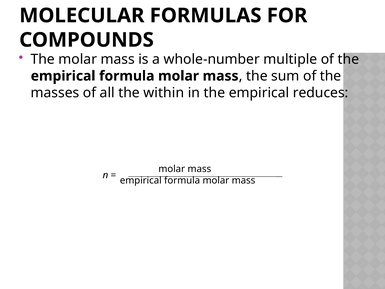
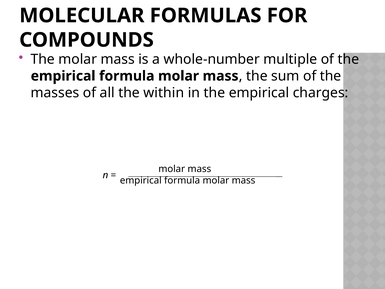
reduces: reduces -> charges (321, 93)
